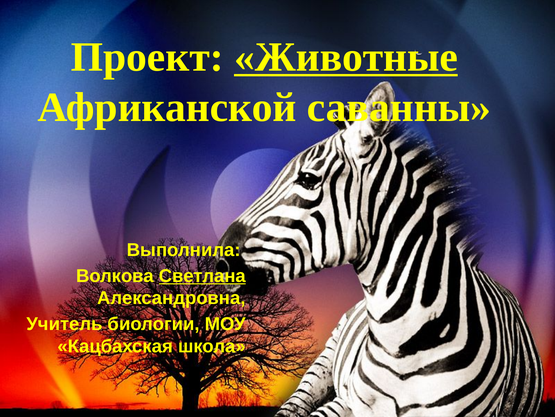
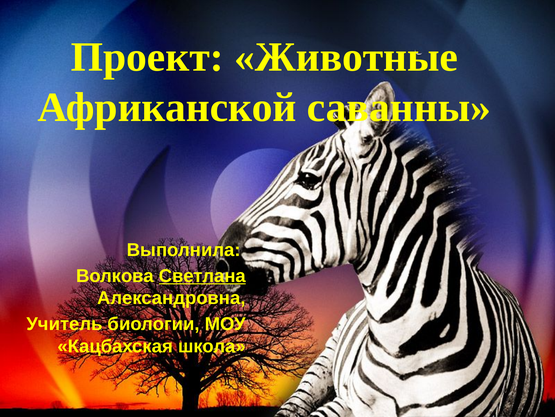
Животные underline: present -> none (346, 57)
